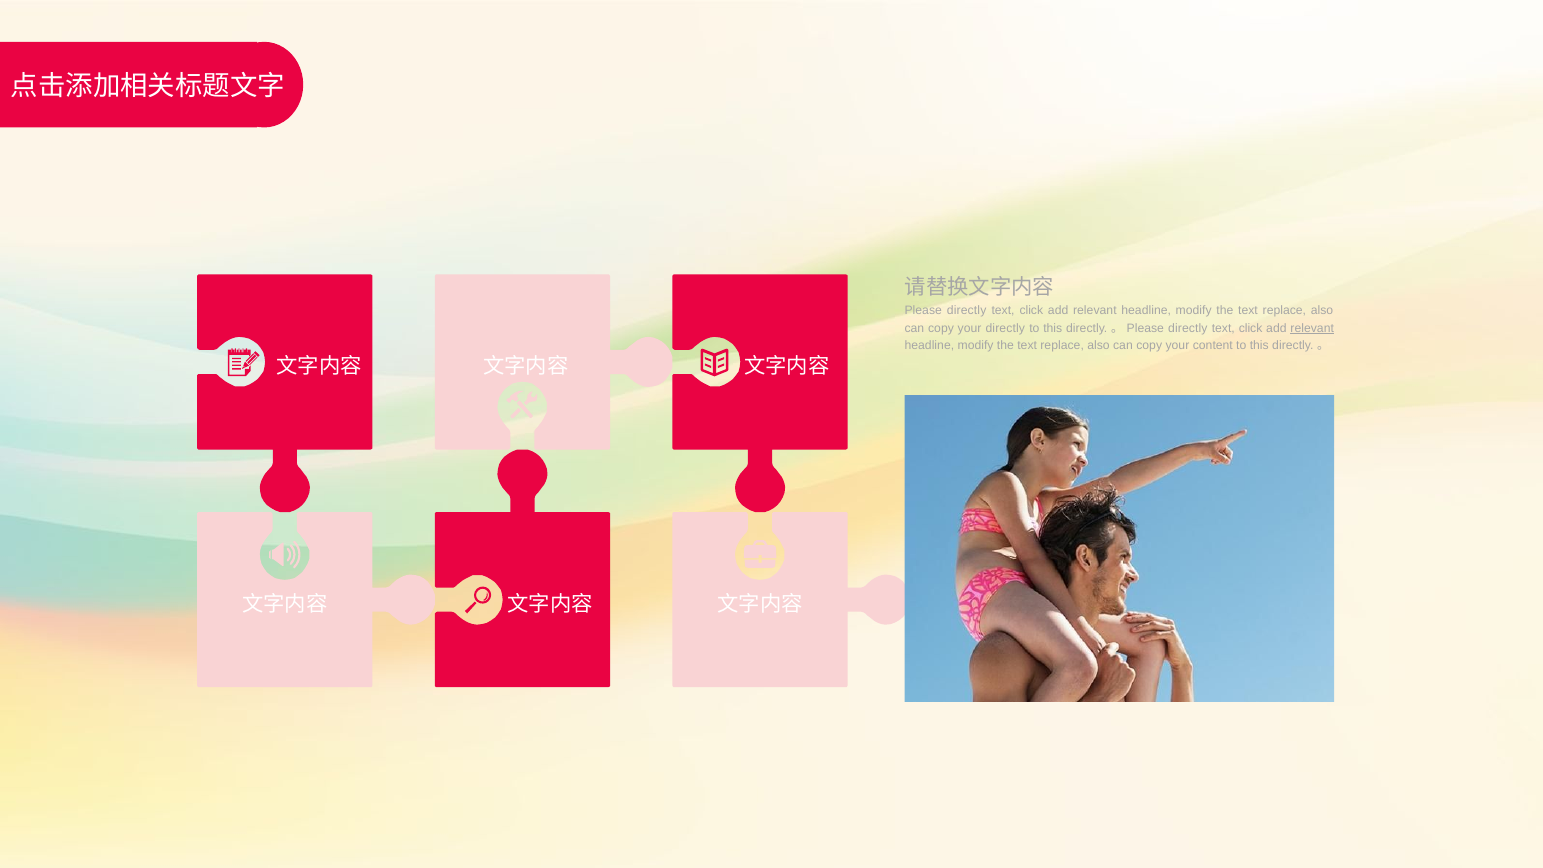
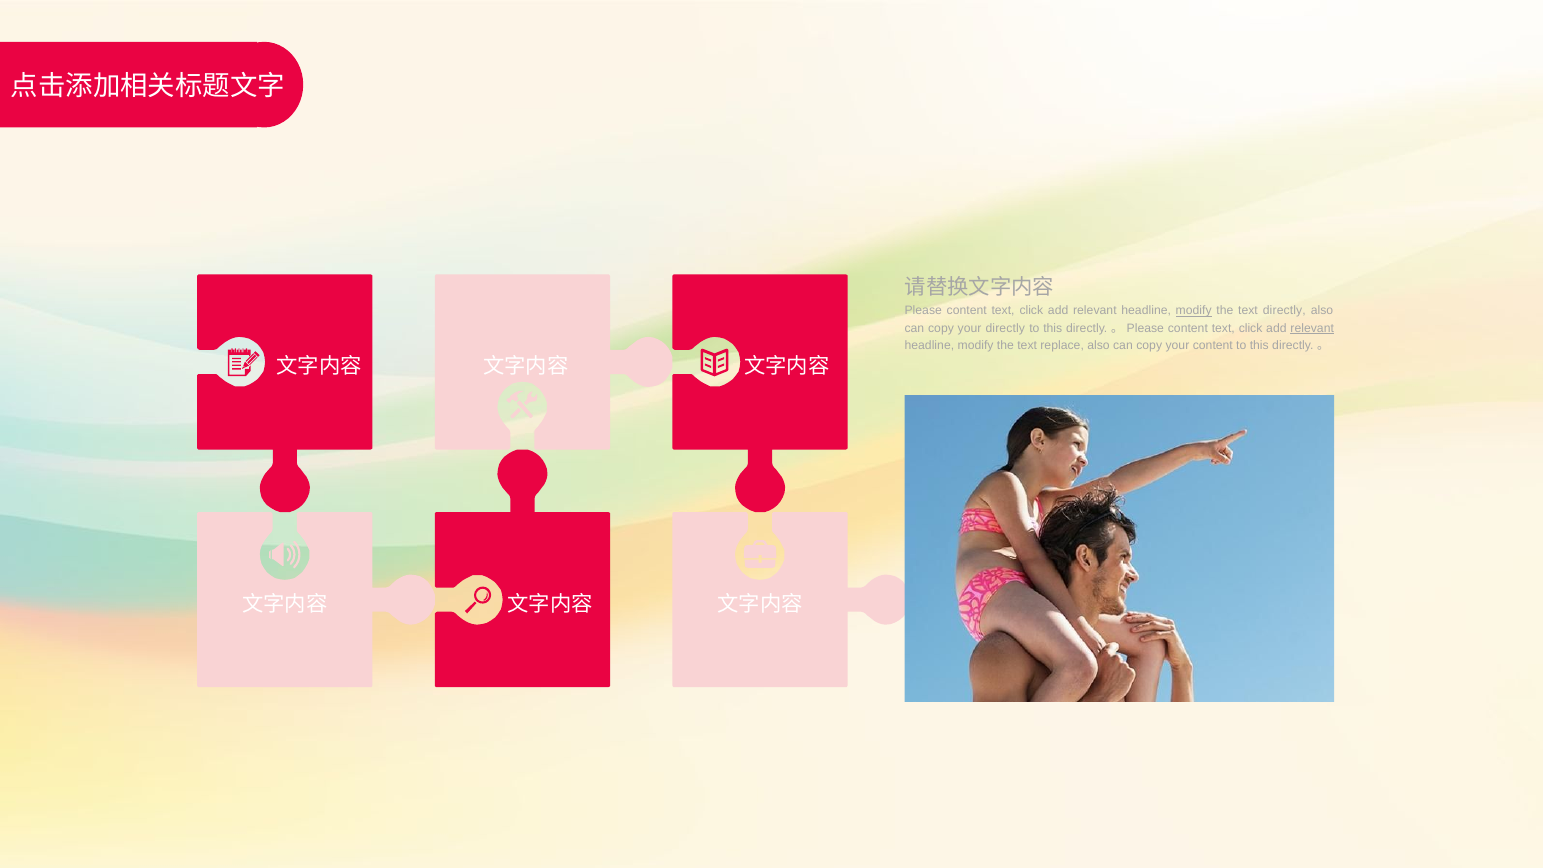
directly: directly -> content (967, 311)
modify underline: none -> present (1194, 311)
replace: replace -> directly (1284, 311)
directly: directly -> content (1188, 328)
